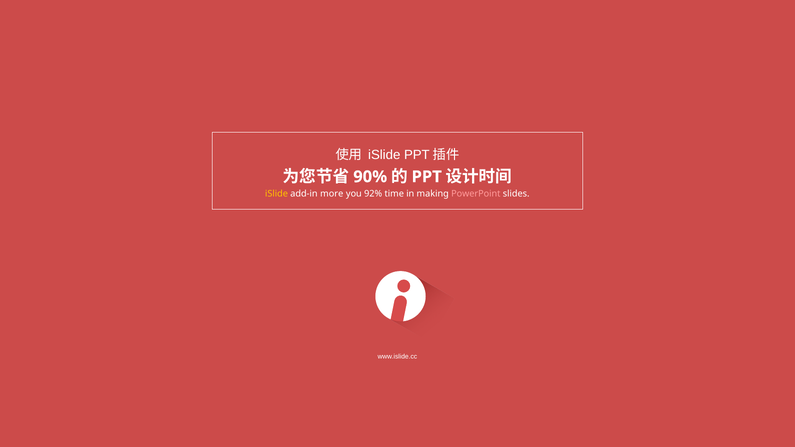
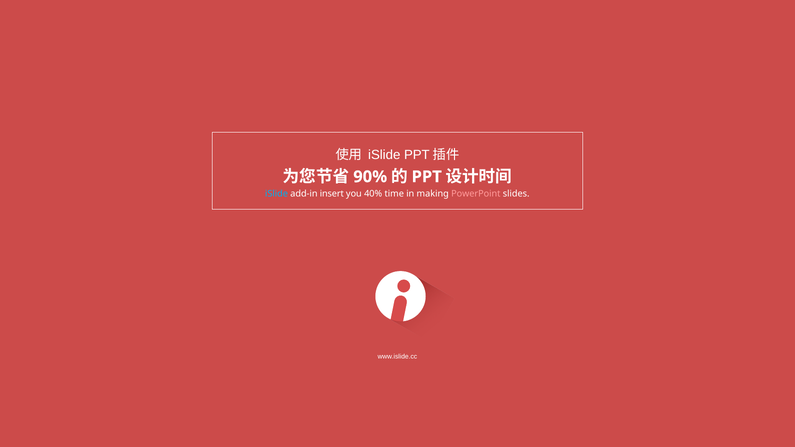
iSlide colour: yellow -> light blue (277, 194)
more: more -> insert (332, 194)
92%: 92% -> 40% (373, 194)
